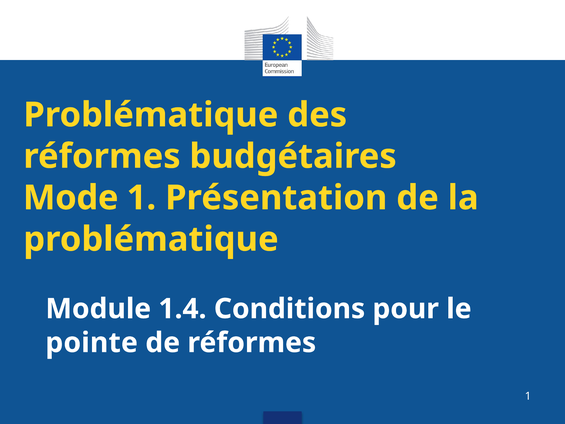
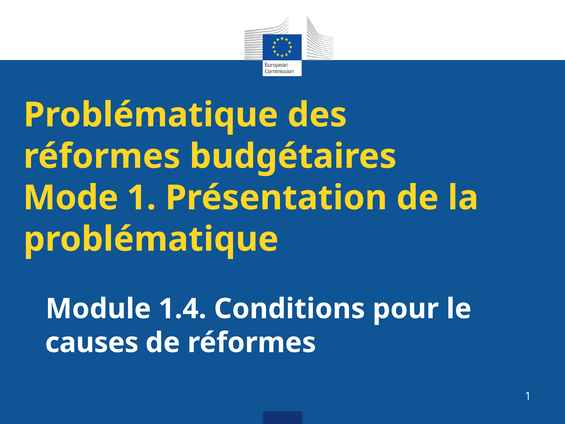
pointe: pointe -> causes (92, 343)
